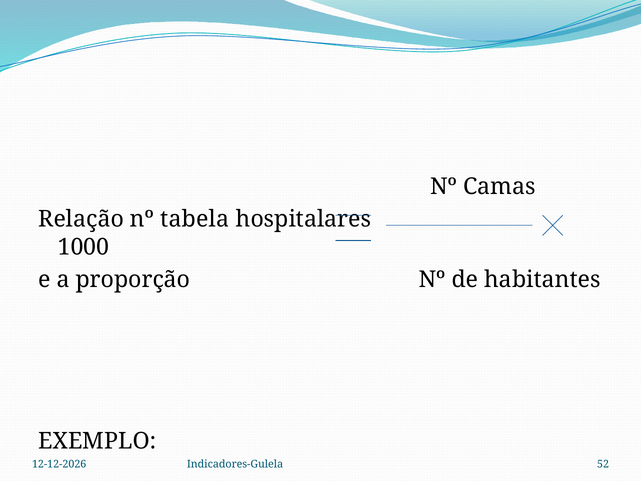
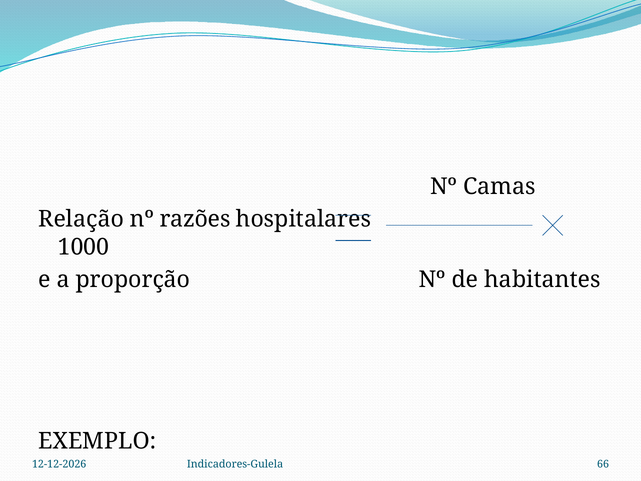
tabela: tabela -> razões (195, 219)
52: 52 -> 66 (603, 464)
